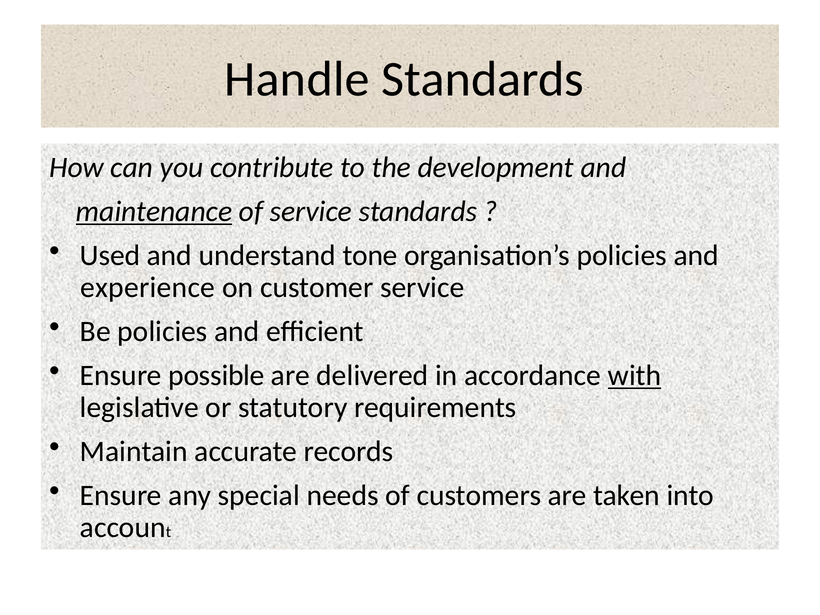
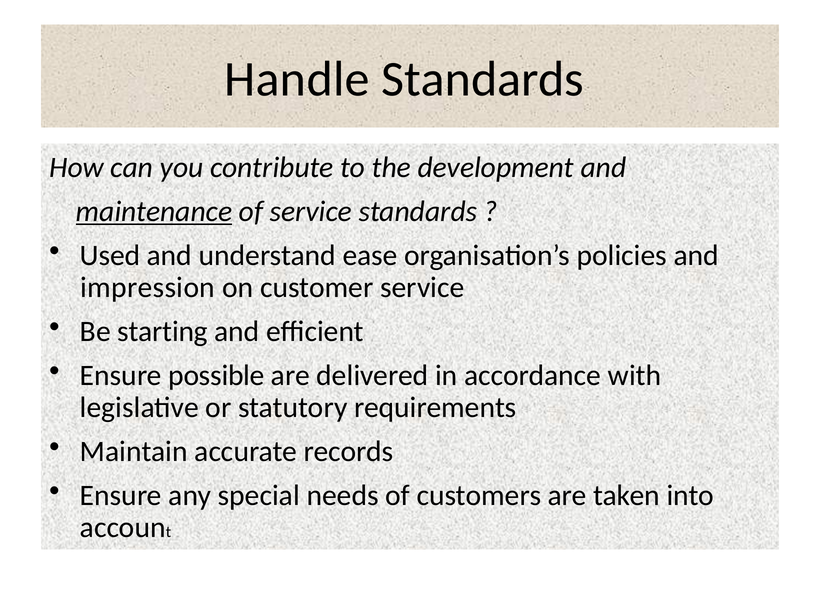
tone: tone -> ease (370, 256)
experience: experience -> impression (148, 287)
Be policies: policies -> starting (163, 331)
with underline: present -> none (635, 376)
